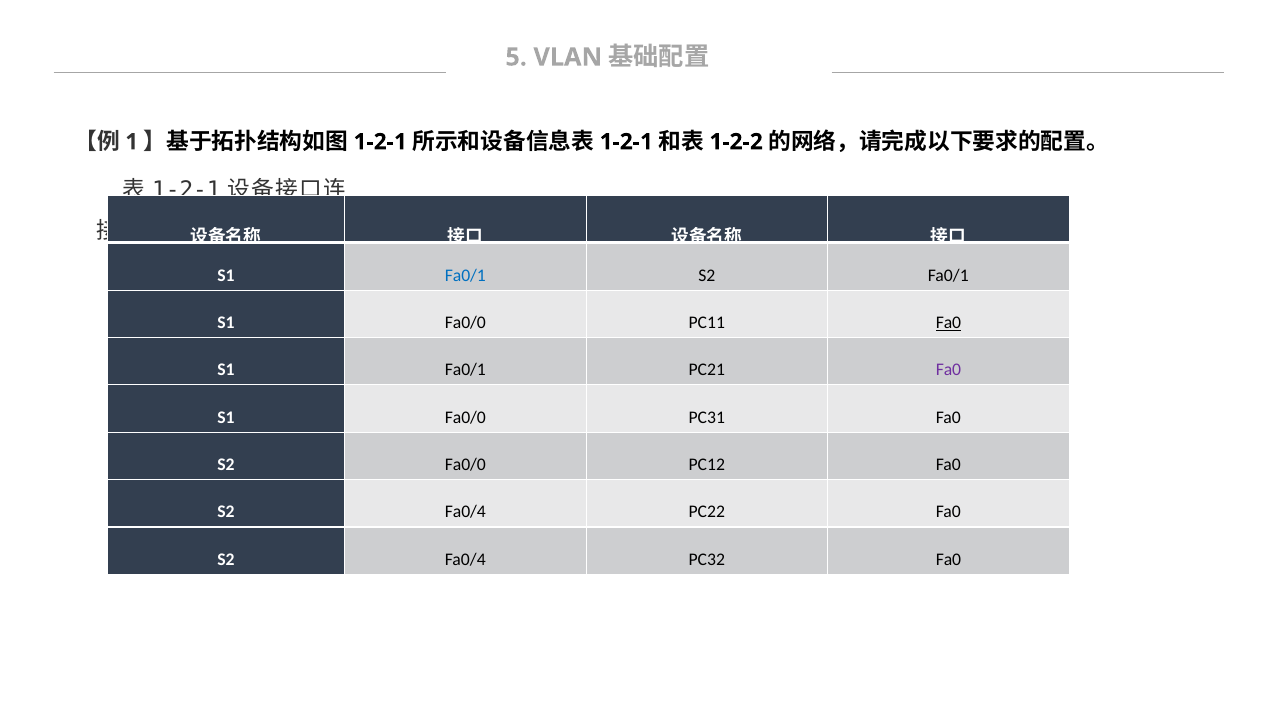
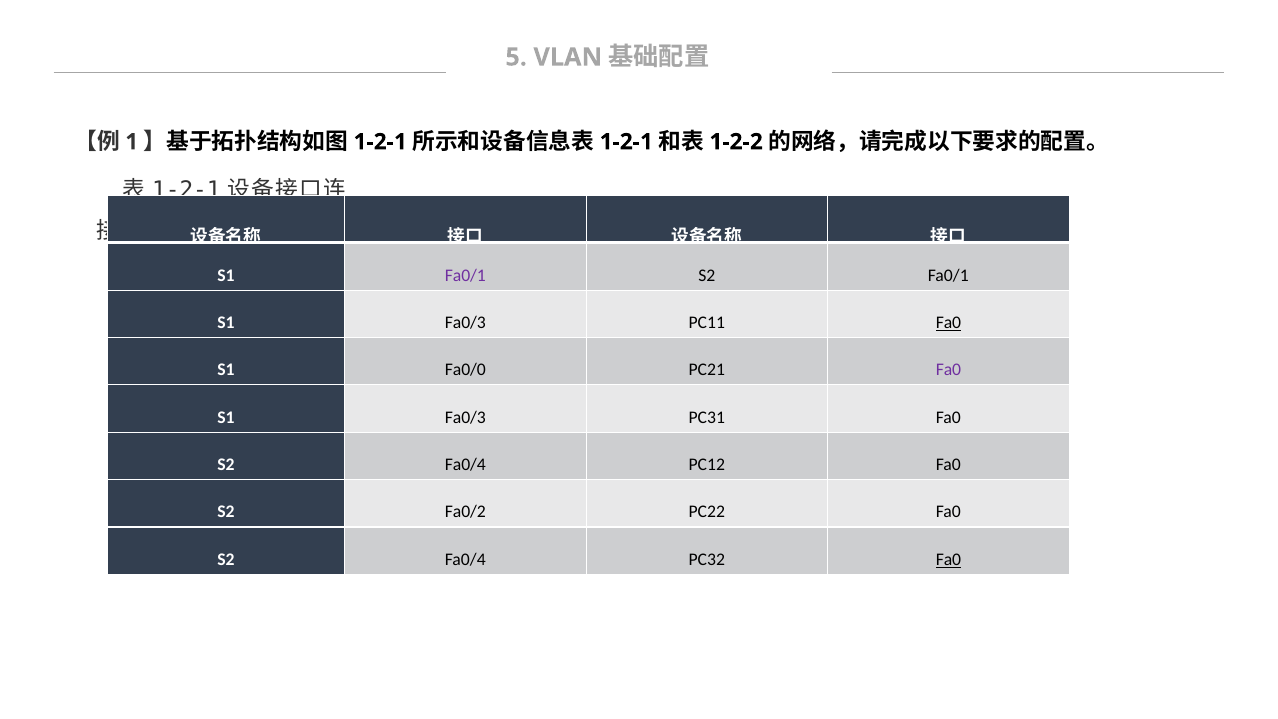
Fa0/1 colour: blue -> purple (465, 275)
Fa0/0: Fa0/0 -> Fa0/3 (465, 323)
Fa0/1: Fa0/1 -> Fa0/0 (465, 370)
Fa0/0: Fa0/0 -> Fa0/3 (465, 417)
Fa0/0: Fa0/0 -> Fa0/4 (465, 465)
Fa0/4: Fa0/4 -> Fa0/2 (465, 512)
Fa0 underline: none -> present (948, 559)
